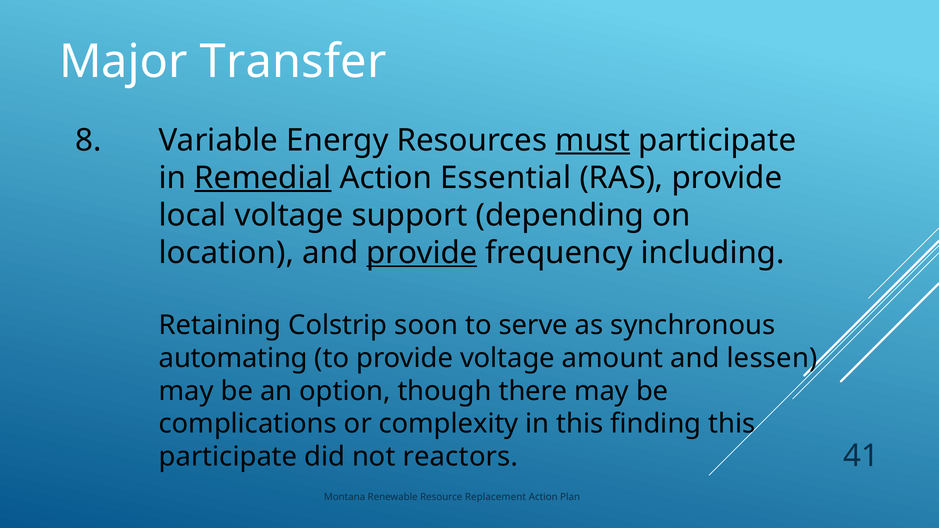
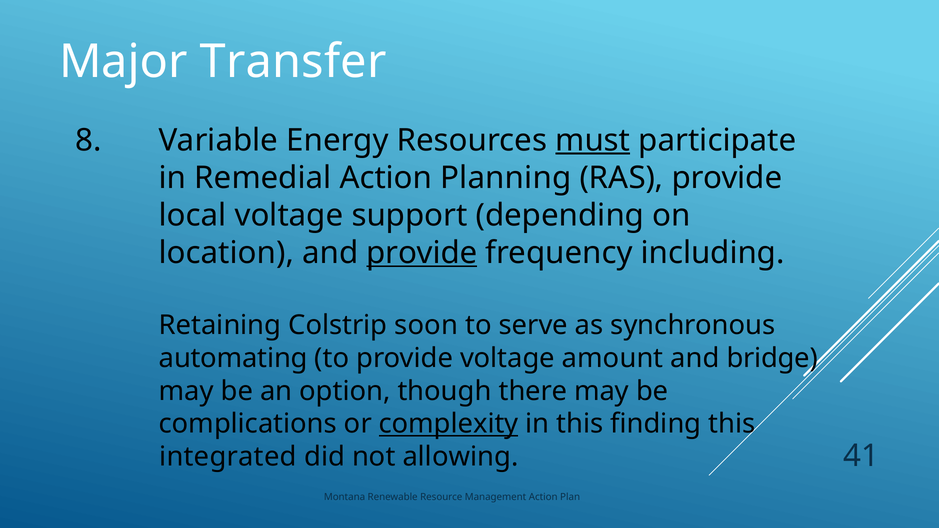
Remedial underline: present -> none (263, 178)
Essential: Essential -> Planning (506, 178)
lessen: lessen -> bridge (772, 358)
complexity underline: none -> present (449, 424)
participate: participate -> integrated (228, 457)
reactors: reactors -> allowing (460, 457)
Replacement: Replacement -> Management (496, 497)
